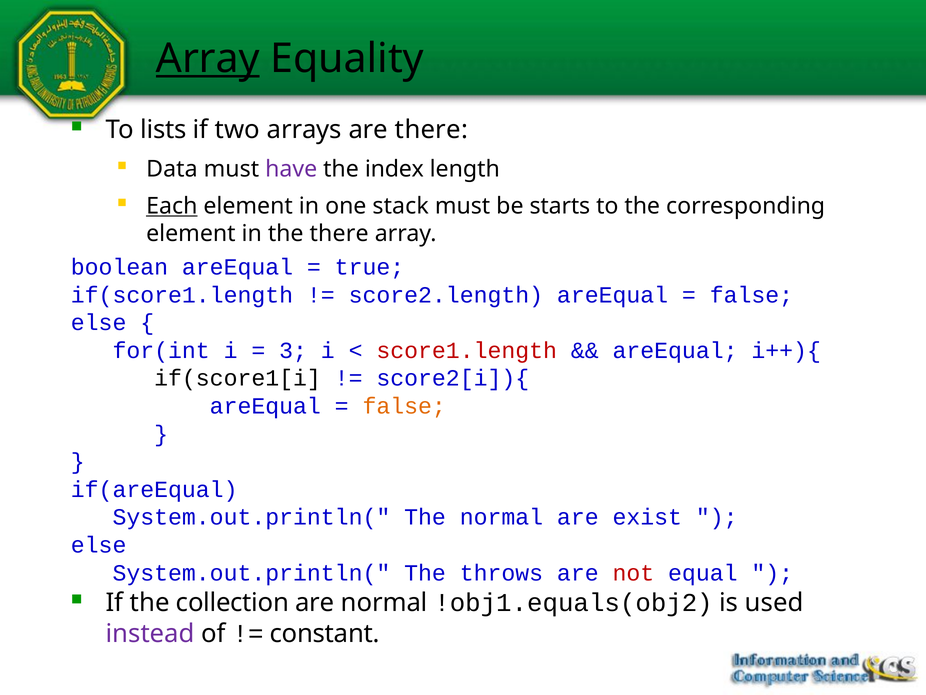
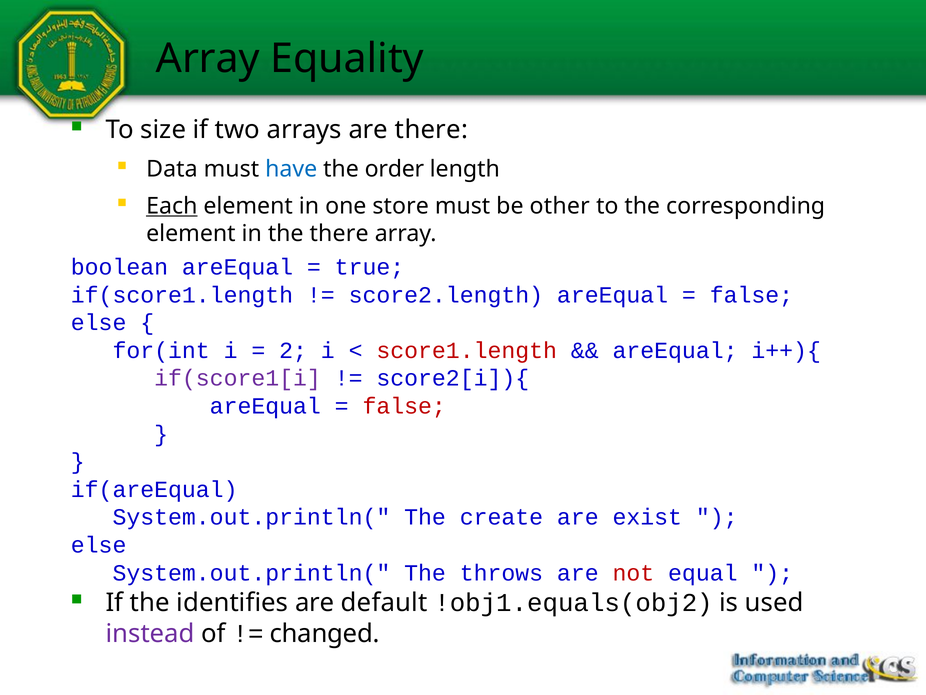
Array underline: present -> none (208, 58)
lists: lists -> size (163, 130)
have colour: purple -> blue (291, 169)
index: index -> order (394, 169)
stack: stack -> store (401, 206)
starts: starts -> other (560, 206)
3: 3 -> 2 (293, 350)
if(score1[i colour: black -> purple (238, 378)
false colour: orange -> red (404, 406)
The normal: normal -> create (501, 517)
collection: collection -> identifies (232, 602)
are normal: normal -> default (384, 602)
constant: constant -> changed (325, 633)
